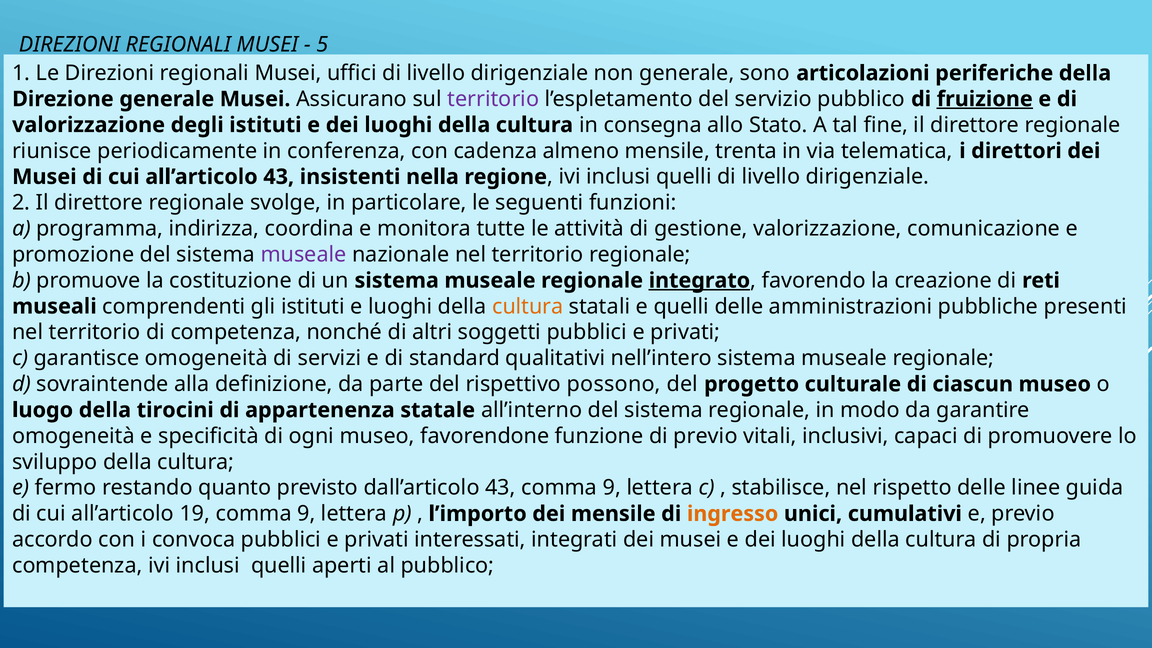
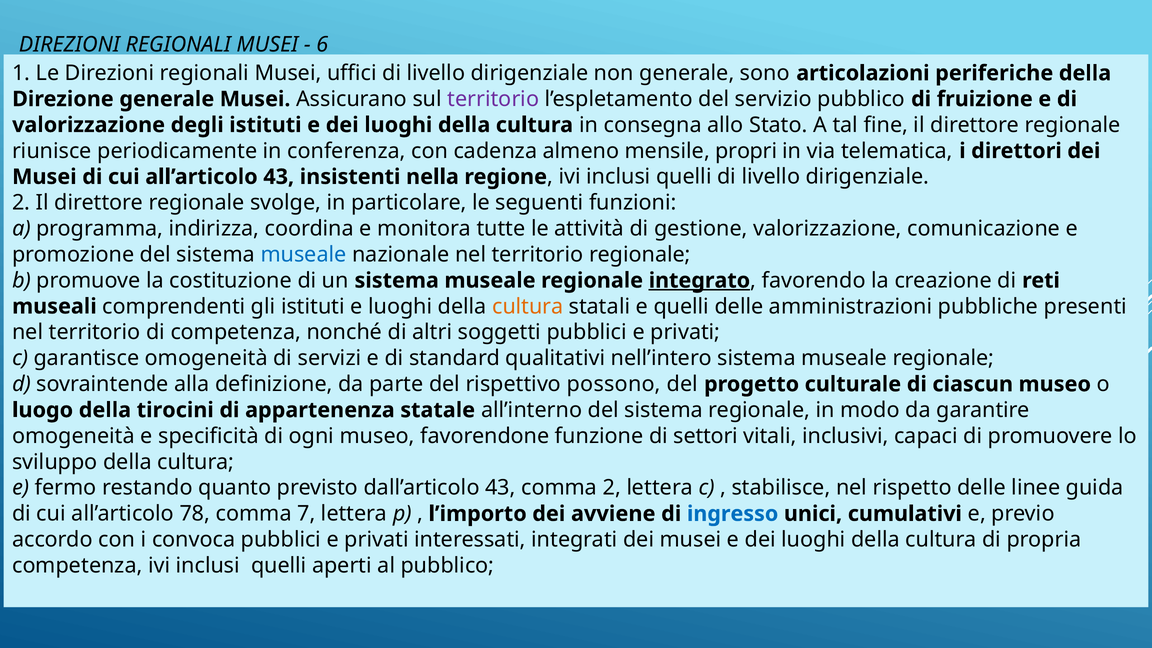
5: 5 -> 6 (322, 45)
fruizione underline: present -> none (985, 99)
trenta: trenta -> propri (746, 151)
museale colour: purple -> blue (304, 255)
di previo: previo -> settori (706, 436)
43 comma 9: 9 -> 2 (612, 488)
19: 19 -> 78 (195, 514)
9: 9 -> 7 (306, 514)
dei mensile: mensile -> avviene (613, 514)
ingresso colour: orange -> blue (733, 514)
